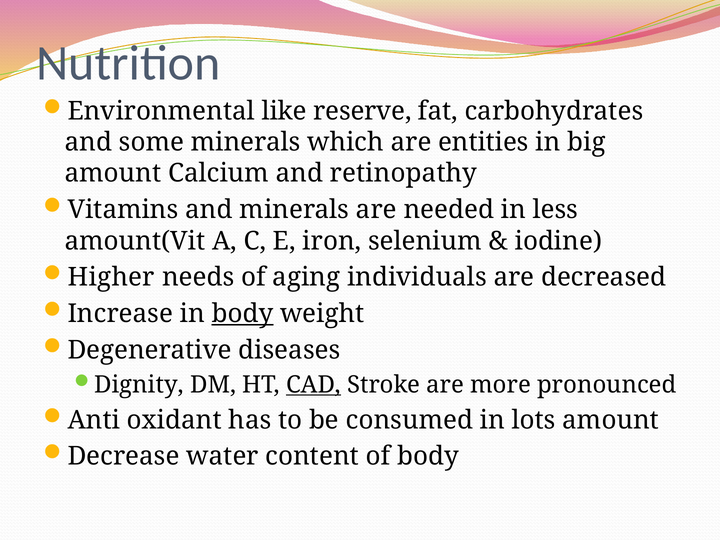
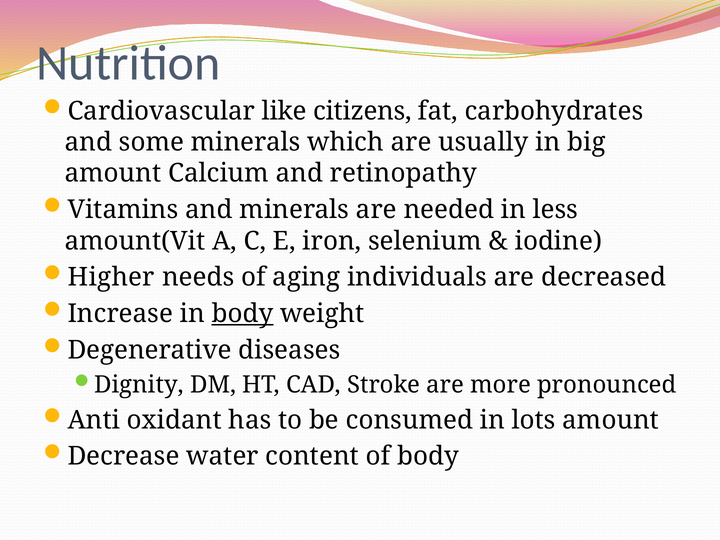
Environmental: Environmental -> Cardiovascular (161, 111)
reserve: reserve -> citizens (362, 111)
entities: entities -> usually (483, 142)
CAD underline: present -> none (314, 385)
